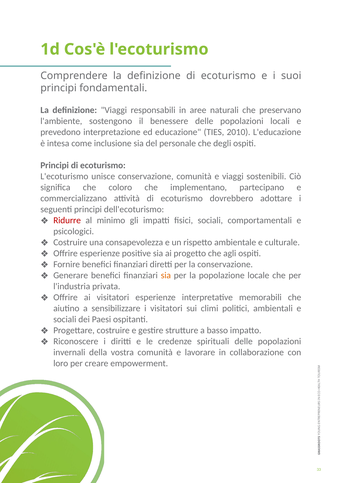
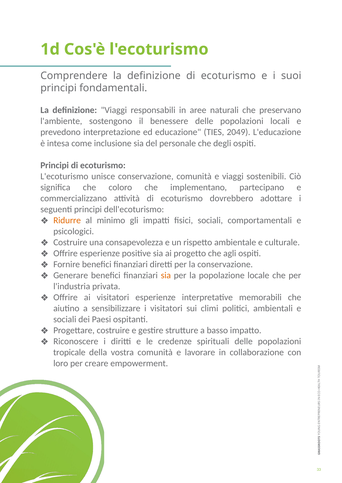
2010: 2010 -> 2049 (239, 132)
Ridurre colour: red -> orange (67, 221)
invernali: invernali -> tropicale (69, 353)
